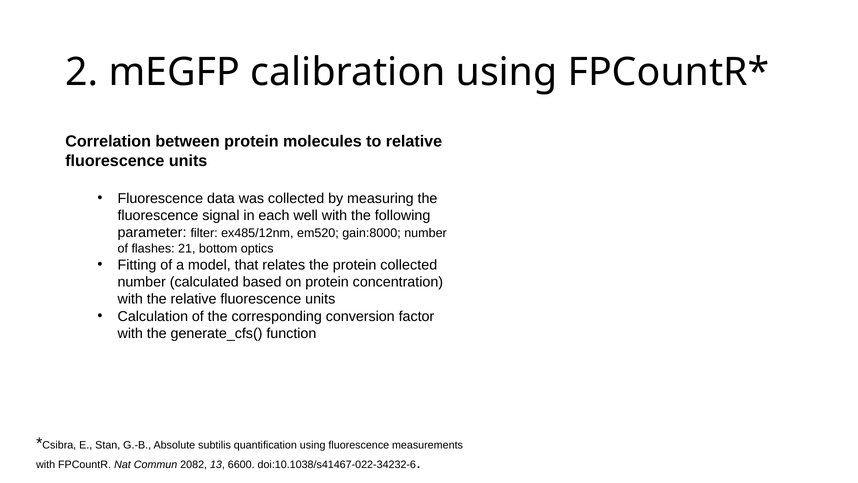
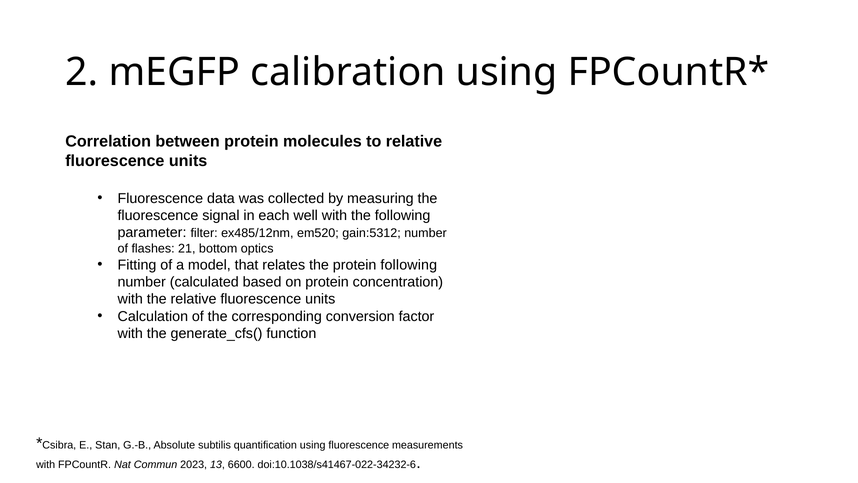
gain:8000: gain:8000 -> gain:5312 (372, 233)
protein collected: collected -> following (409, 265)
2082: 2082 -> 2023 (194, 464)
